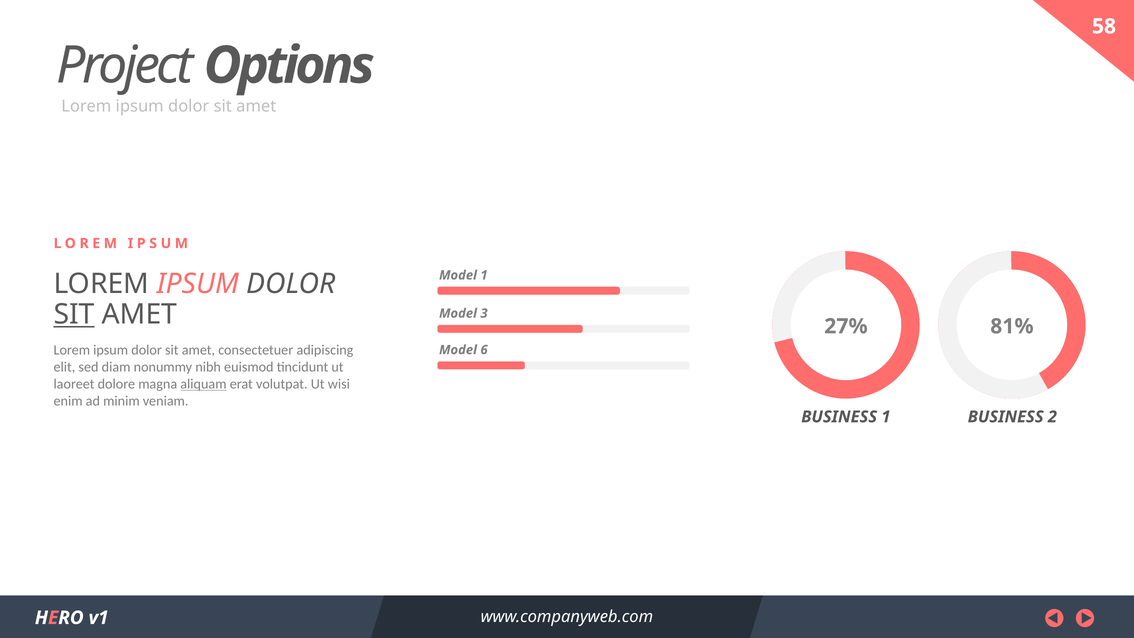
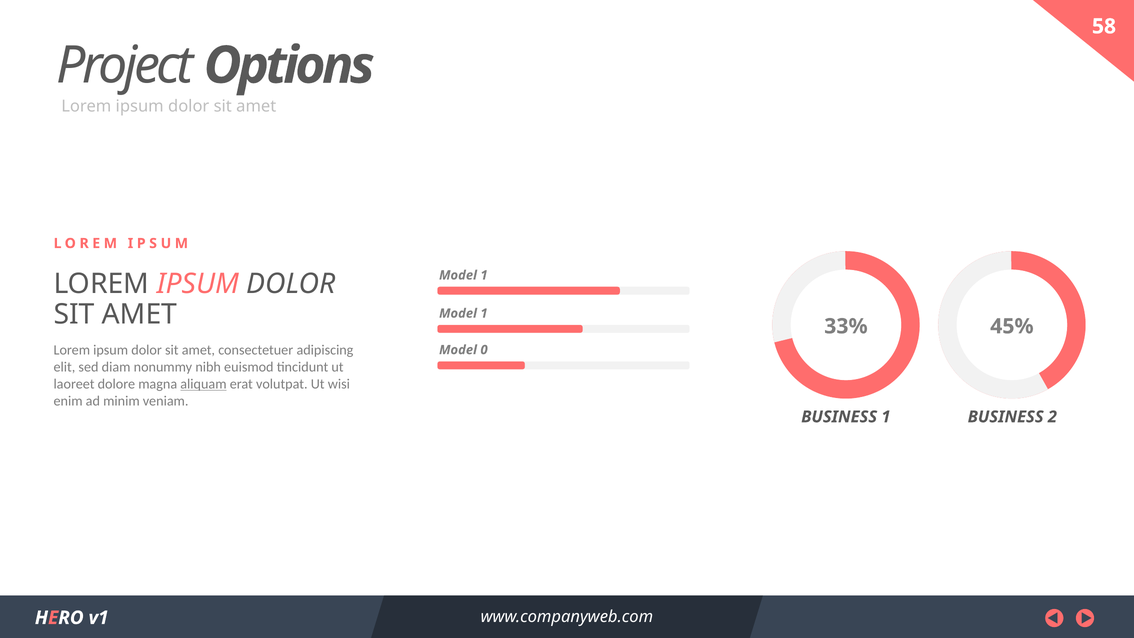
SIT underline: present -> none (74, 314)
3: 3 -> 1 (484, 313)
27%: 27% -> 33% (846, 326)
81%: 81% -> 45% (1012, 326)
6: 6 -> 0 (484, 350)
